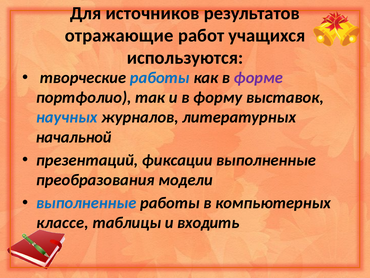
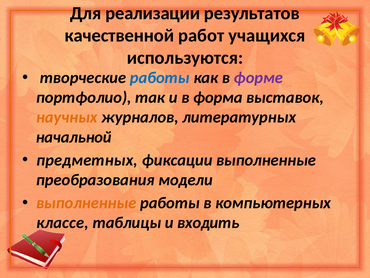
источников: источников -> реализации (153, 13)
отражающие: отражающие -> качественной (119, 36)
форму: форму -> форма (218, 97)
научных colour: blue -> orange (67, 117)
презентаций: презентаций -> предметных (87, 160)
выполненные colour: blue -> orange (86, 203)
